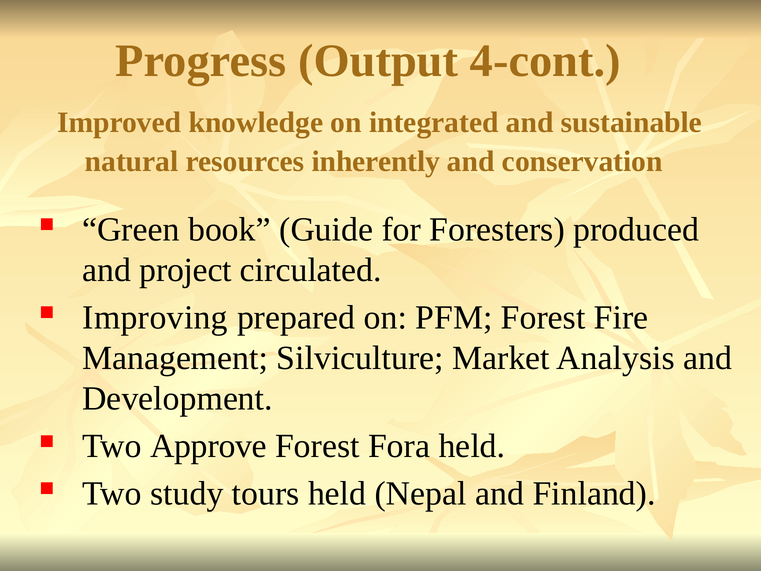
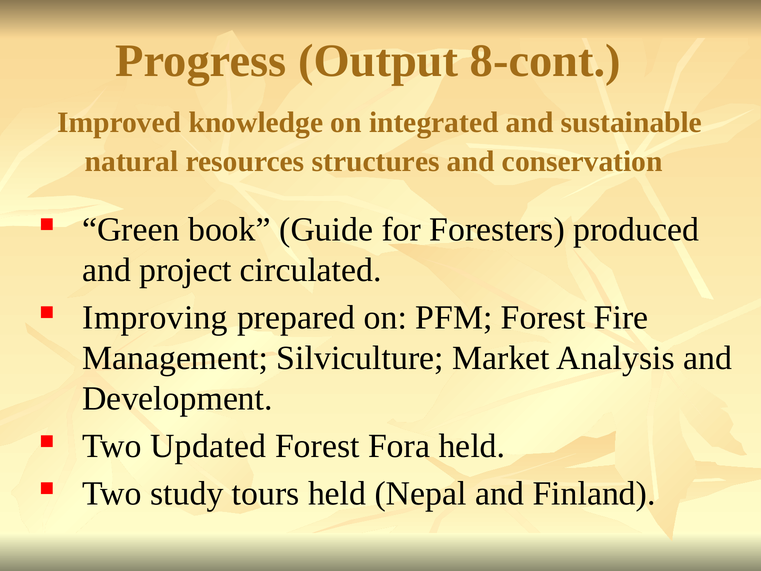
4-cont: 4-cont -> 8-cont (545, 61)
inherently: inherently -> structures (376, 161)
Approve: Approve -> Updated (208, 446)
